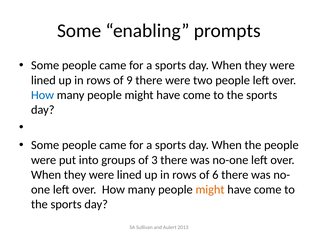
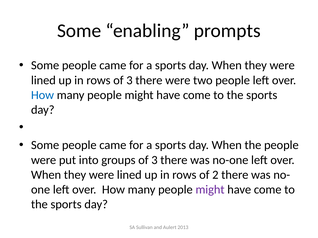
rows of 9: 9 -> 3 (129, 80)
6: 6 -> 2 (215, 175)
might colour: orange -> purple (210, 190)
